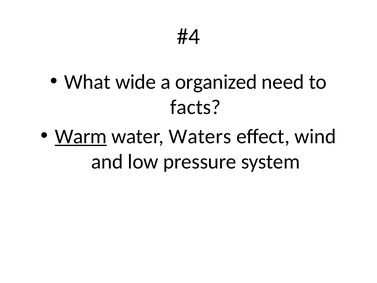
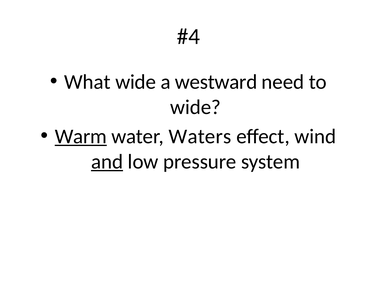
organized: organized -> westward (216, 82)
facts: facts -> wide (196, 107)
and underline: none -> present (107, 161)
